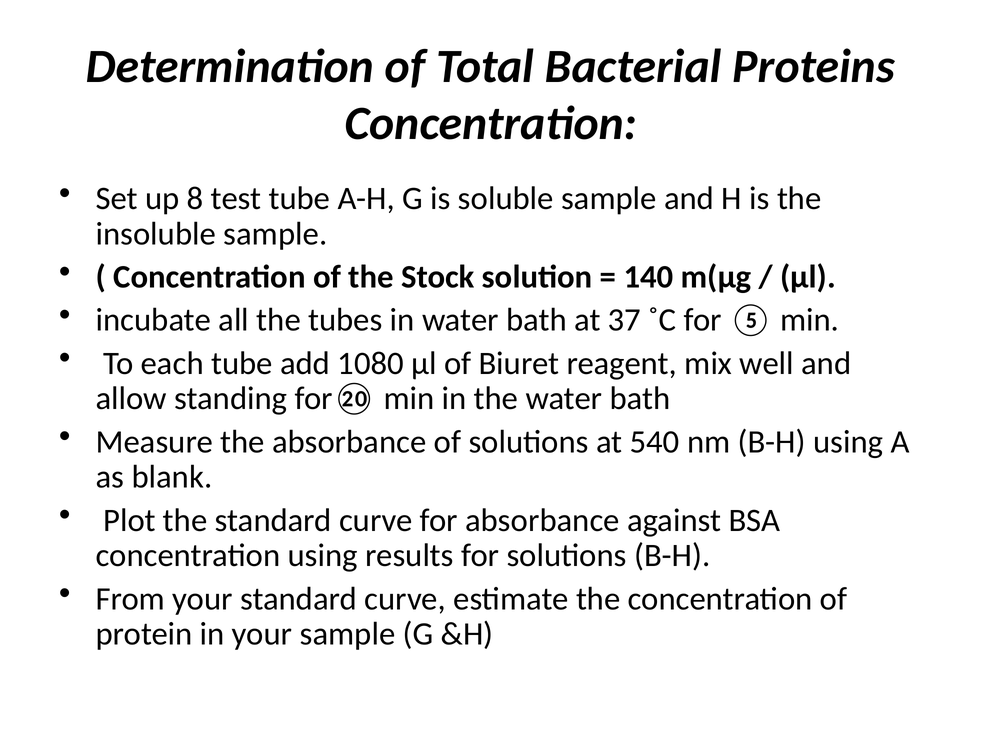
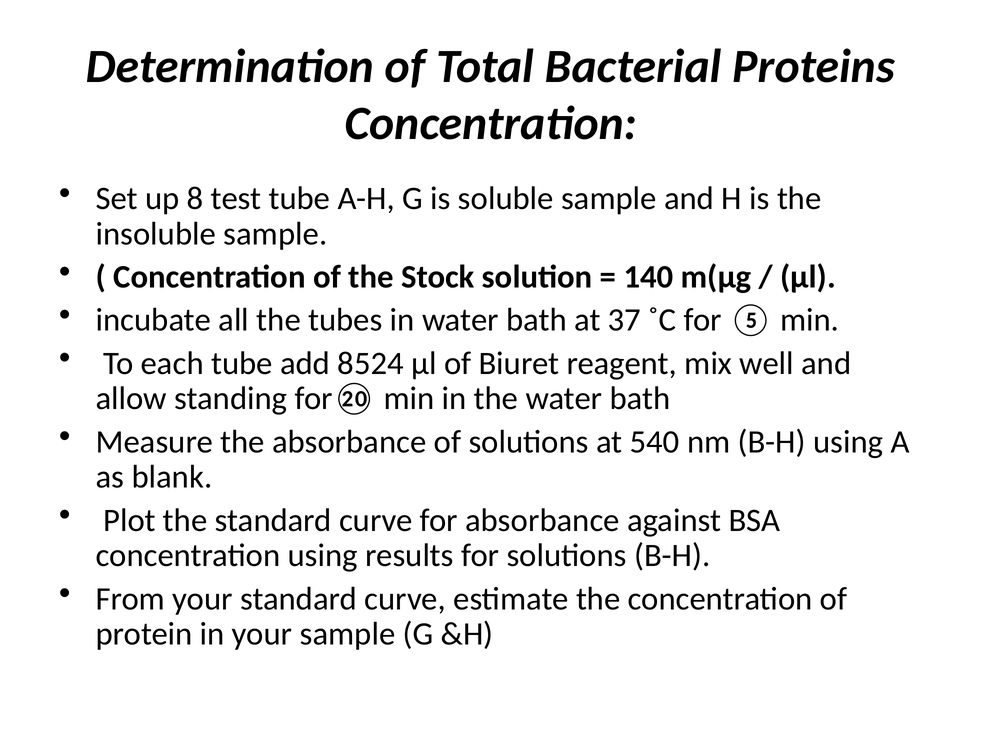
1080: 1080 -> 8524 (371, 364)
